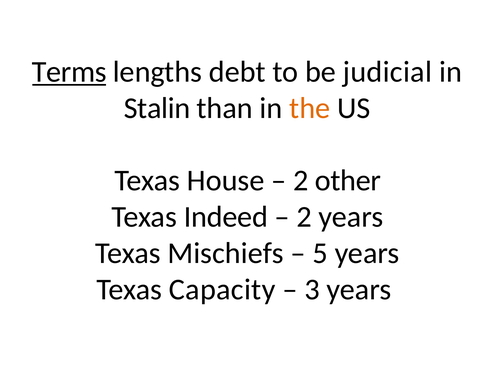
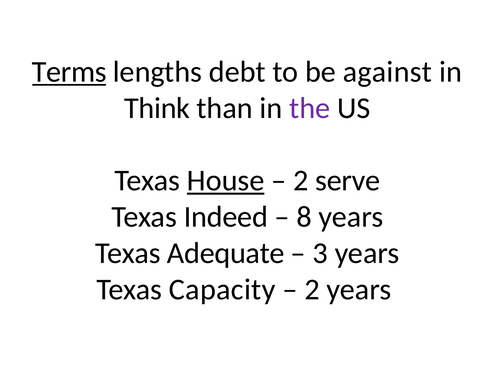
judicial: judicial -> against (387, 72)
Stalin: Stalin -> Think (157, 108)
the colour: orange -> purple (310, 108)
House underline: none -> present (226, 181)
other: other -> serve (348, 181)
2: 2 -> 8 (304, 217)
Mischiefs: Mischiefs -> Adequate (226, 253)
5: 5 -> 3 (320, 253)
3: 3 -> 2 (312, 290)
